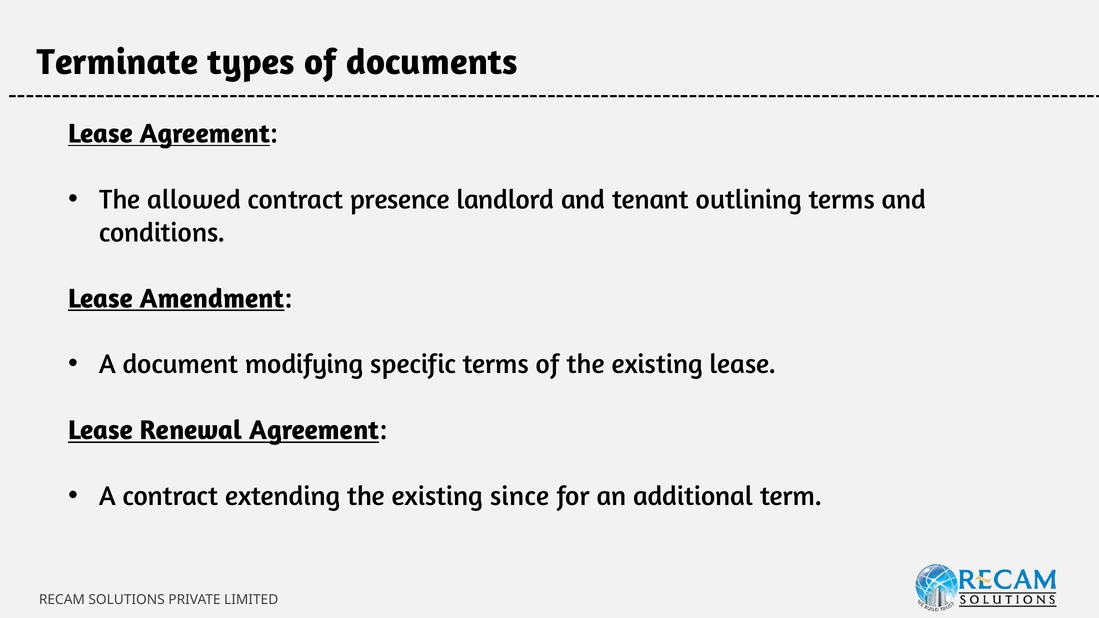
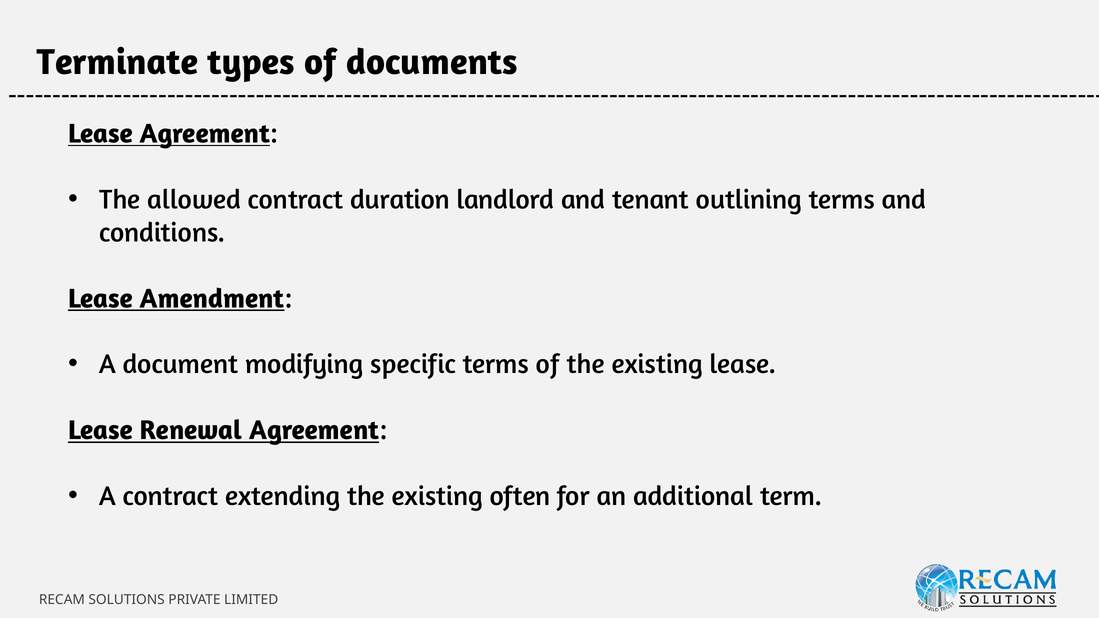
presence: presence -> duration (400, 200)
since: since -> often (520, 496)
